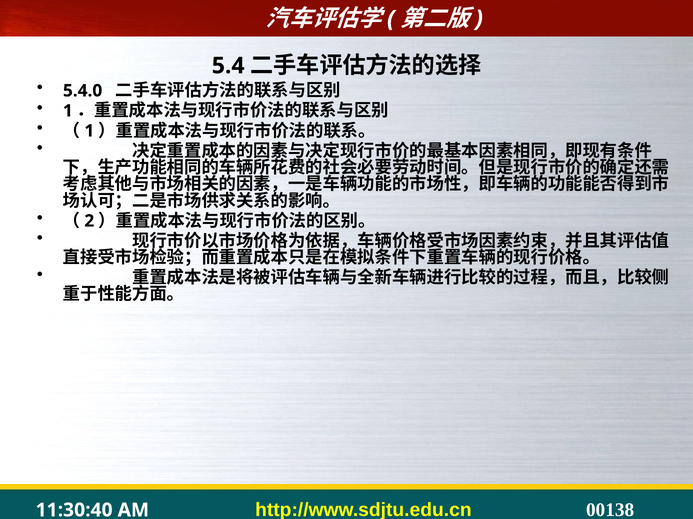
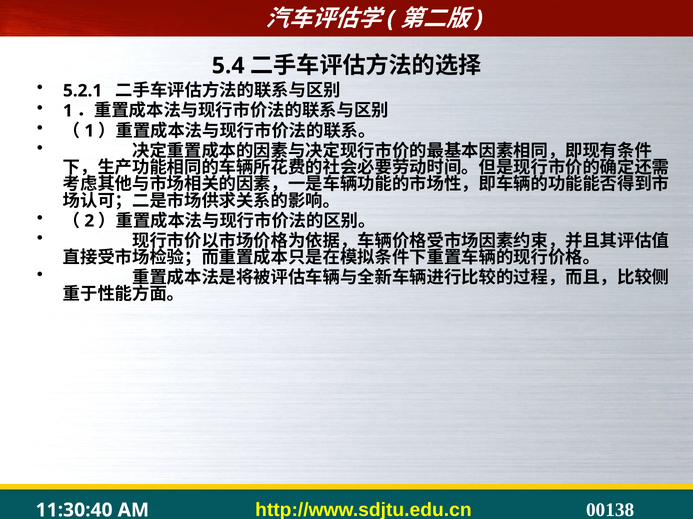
5.4.0: 5.4.0 -> 5.2.1 (83, 91)
